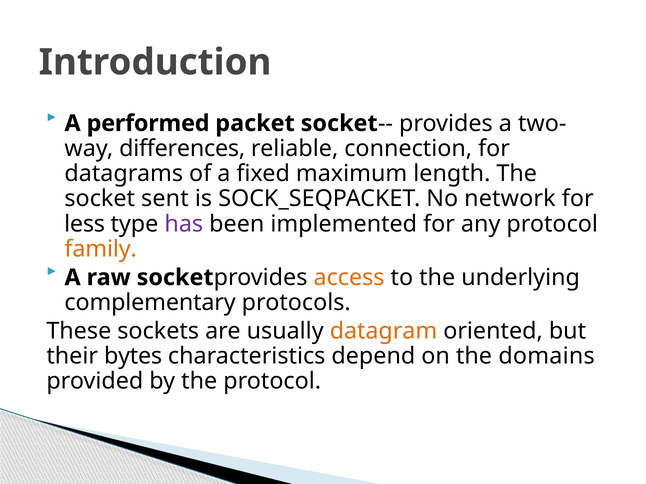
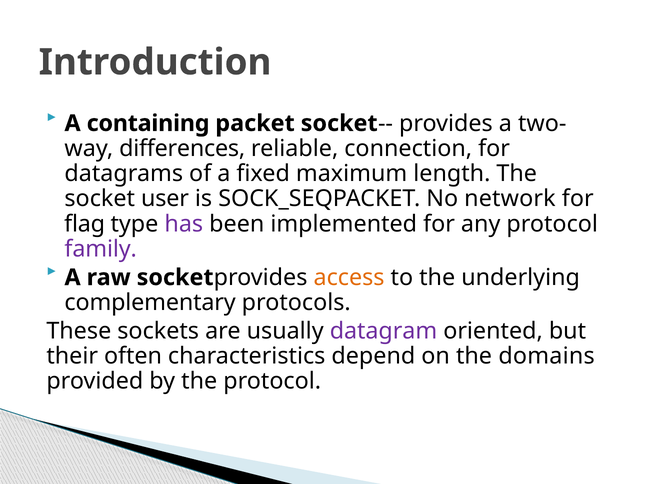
performed: performed -> containing (148, 123)
sent: sent -> user (165, 199)
less: less -> flag (85, 224)
family colour: orange -> purple (101, 249)
datagram colour: orange -> purple (383, 331)
bytes: bytes -> often (133, 356)
